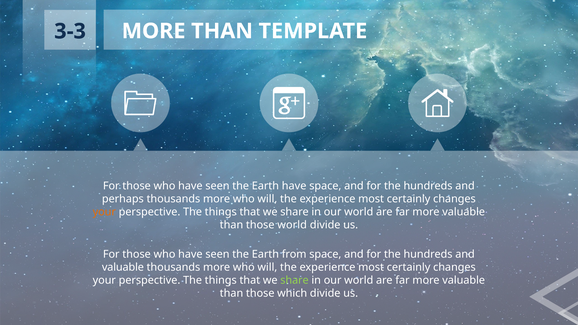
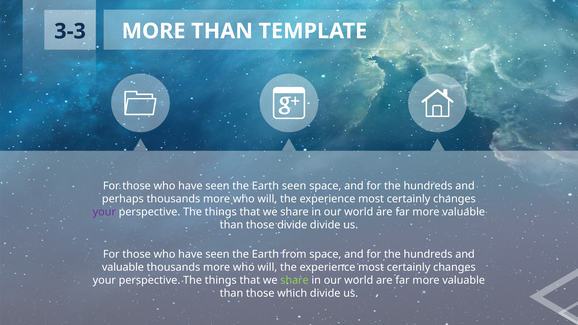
Earth have: have -> seen (294, 186)
your colour: orange -> purple (104, 212)
those world: world -> divide (292, 225)
